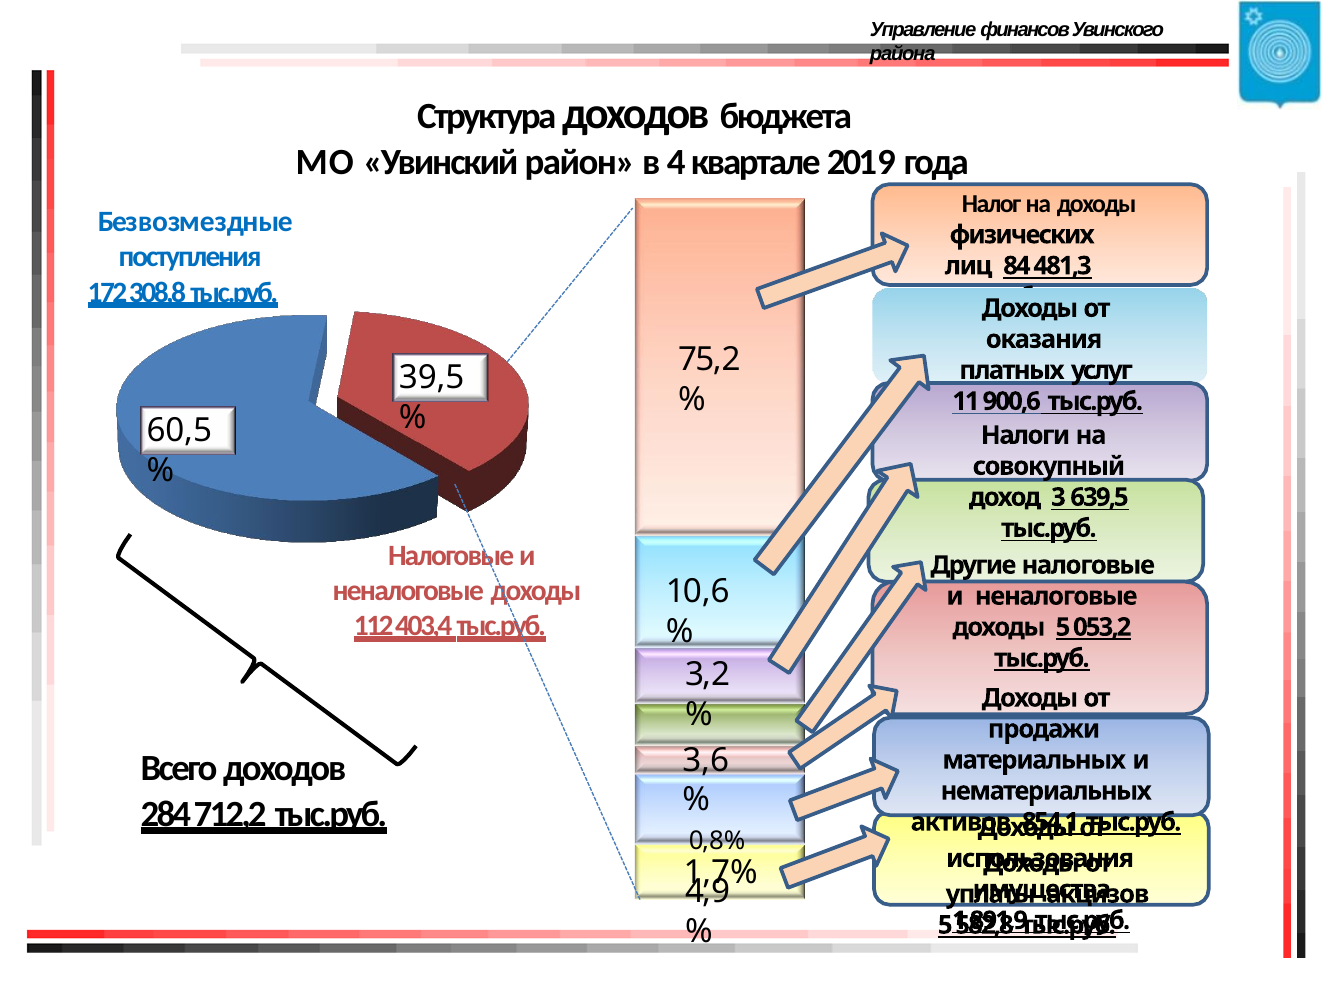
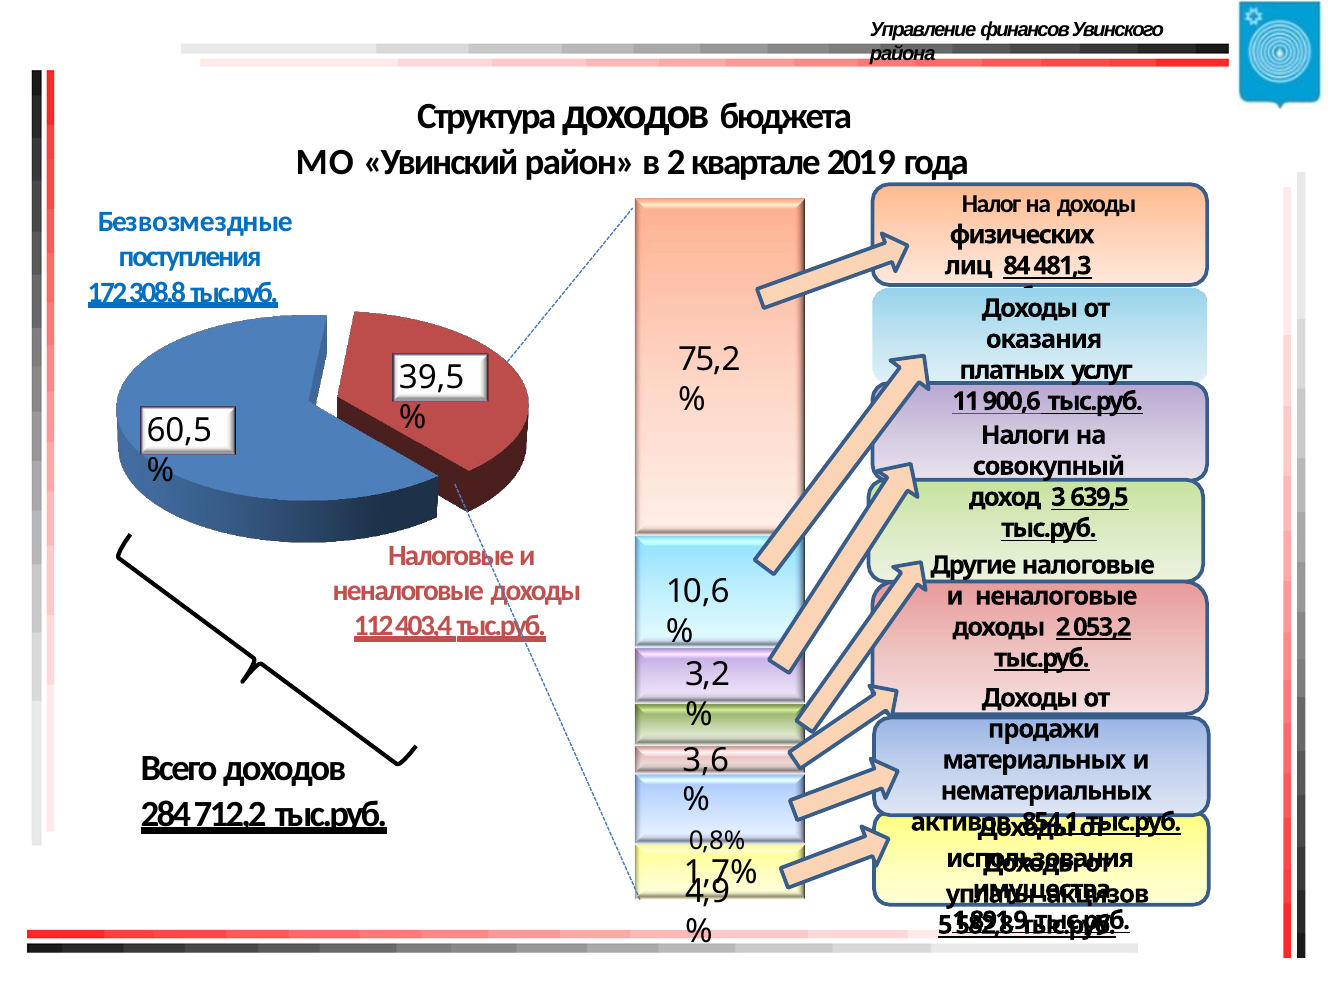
в 4: 4 -> 2 (676, 163)
доходы 5: 5 -> 2 (1063, 627)
